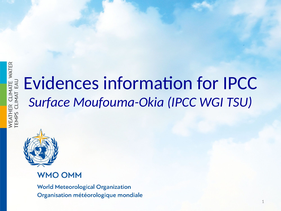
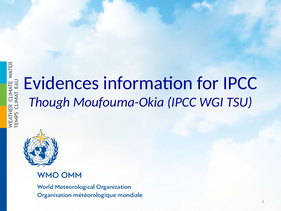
Surface: Surface -> Though (49, 102)
